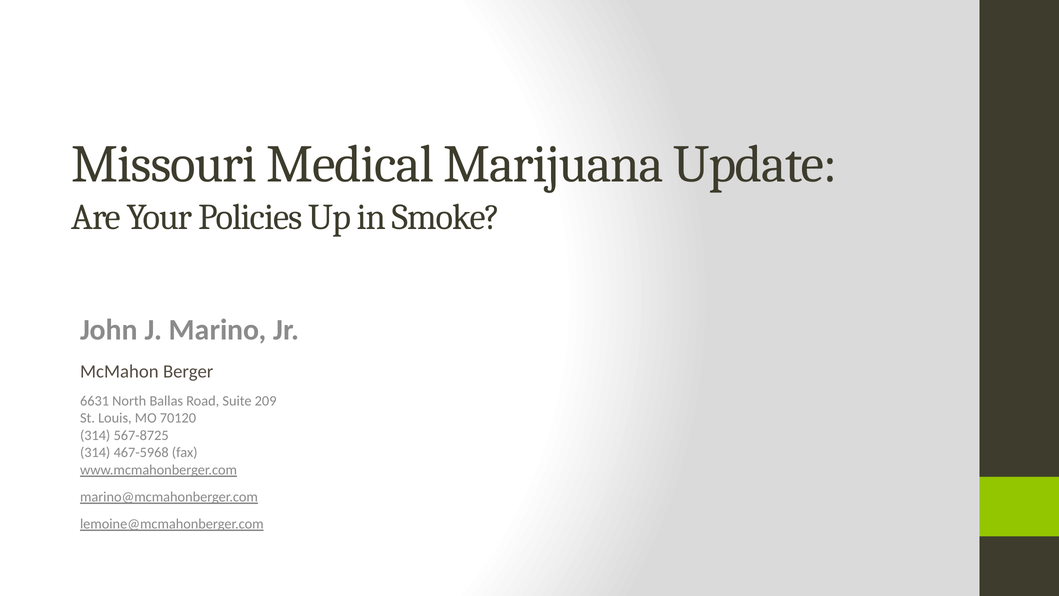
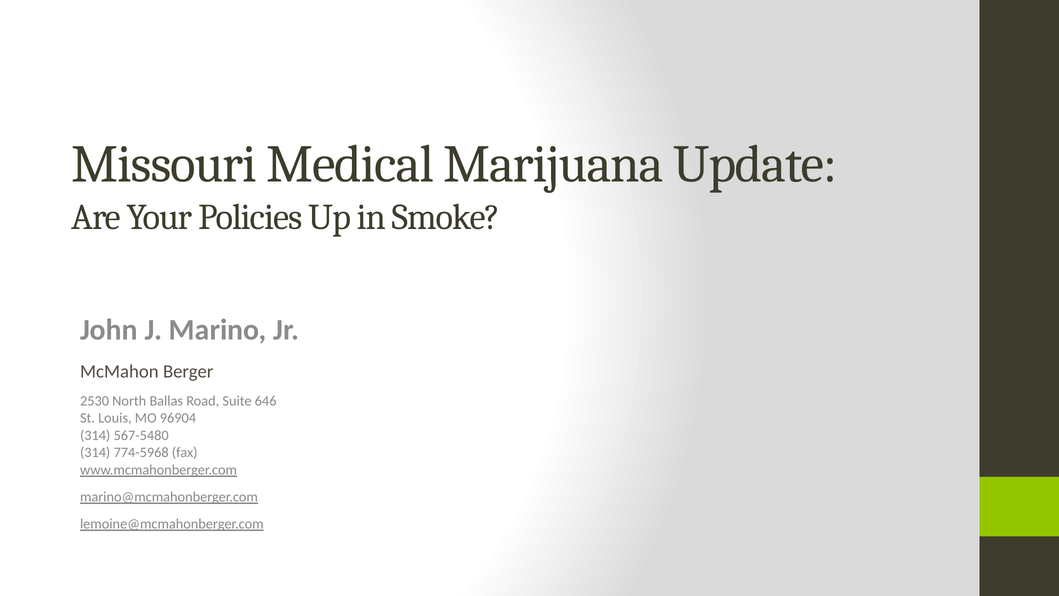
6631: 6631 -> 2530 (95, 401)
209: 209 -> 646 (266, 401)
70120: 70120 -> 96904 (178, 418)
567-8725: 567-8725 -> 567-5480 (141, 435)
467-5968: 467-5968 -> 774-5968 (141, 452)
